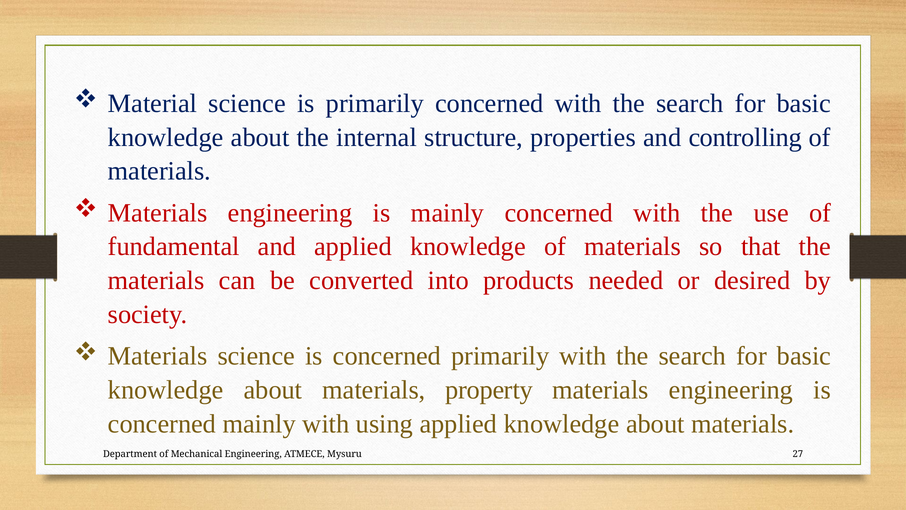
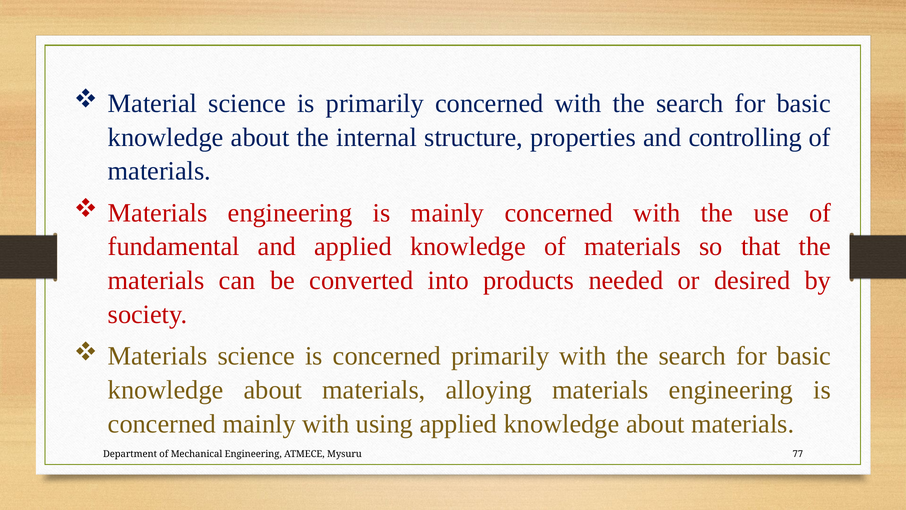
property: property -> alloying (489, 390)
27: 27 -> 77 (798, 454)
